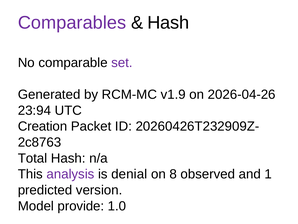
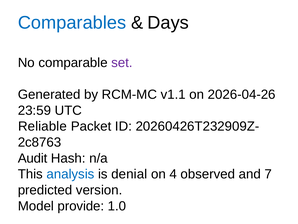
Comparables colour: purple -> blue (72, 23)
Hash: Hash -> Days (168, 23)
v1.9: v1.9 -> v1.1 (173, 94)
23:94: 23:94 -> 23:59 (34, 110)
Creation: Creation -> Reliable (42, 126)
Total: Total -> Audit (33, 158)
analysis colour: purple -> blue (70, 174)
8: 8 -> 4 (173, 174)
1: 1 -> 7 (268, 174)
